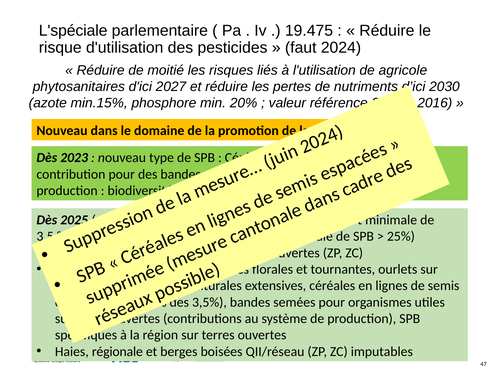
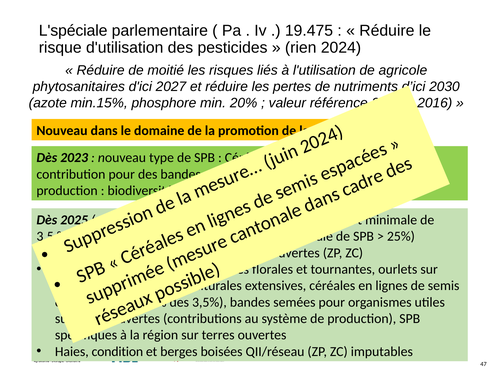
faut: faut -> rien (301, 48)
régionale: régionale -> condition (117, 351)
